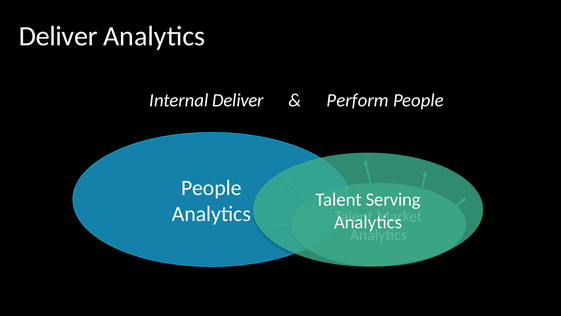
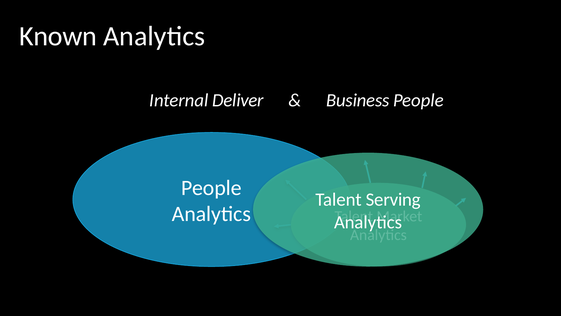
Deliver: Deliver -> Known (58, 36)
Perform: Perform -> Business (358, 100)
